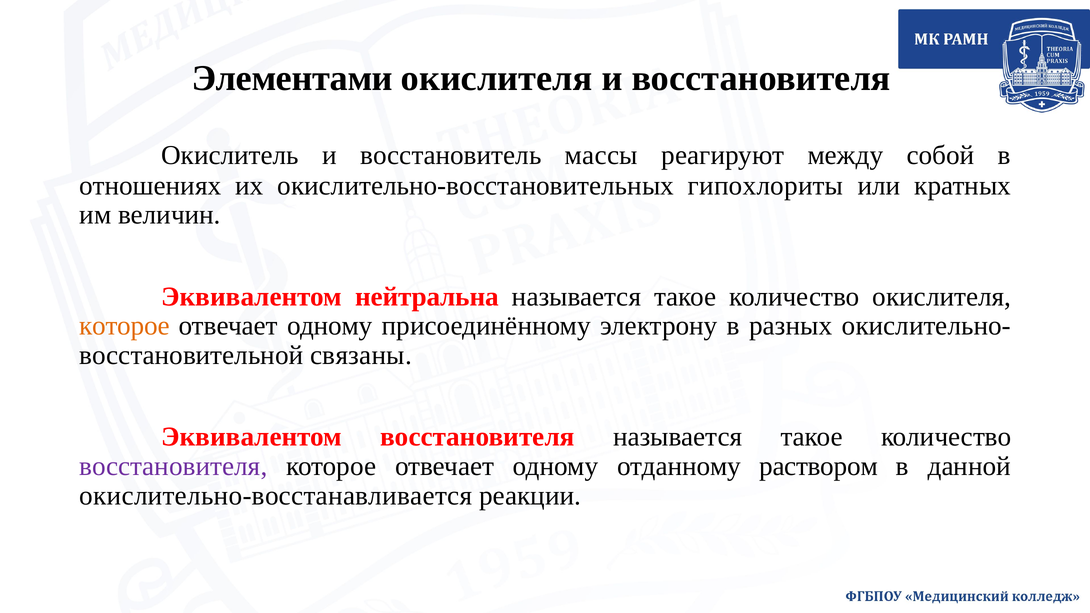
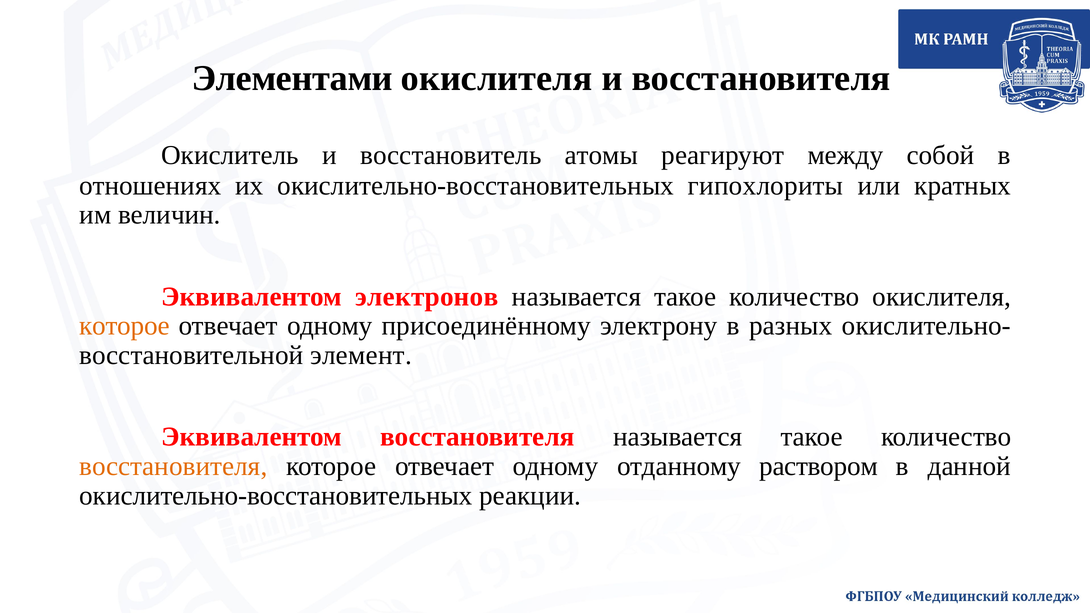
массы: массы -> атомы (601, 155)
нейтральна: нейтральна -> электронов (427, 297)
связаны: связаны -> элемент (361, 355)
восстановителя colour: purple -> orange (173, 466)
окислительно-восстанавливается: окислительно-восстанавливается -> окислительно-восстановительных (276, 496)
